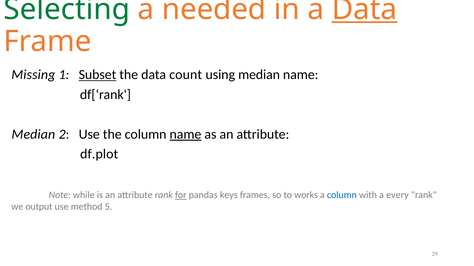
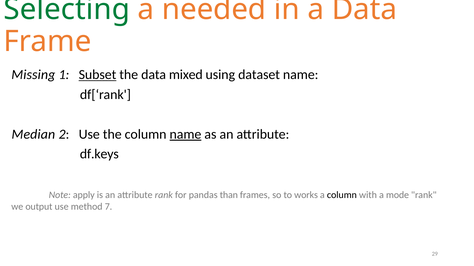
Data underline: present -> none (364, 10)
count: count -> mixed (186, 75)
using median: median -> dataset (259, 75)
df.plot: df.plot -> df.keys (99, 154)
while: while -> apply (84, 195)
for underline: present -> none (181, 195)
keys: keys -> than (229, 195)
column colour: blue -> black (342, 195)
every: every -> mode (397, 195)
5: 5 -> 7 (108, 207)
